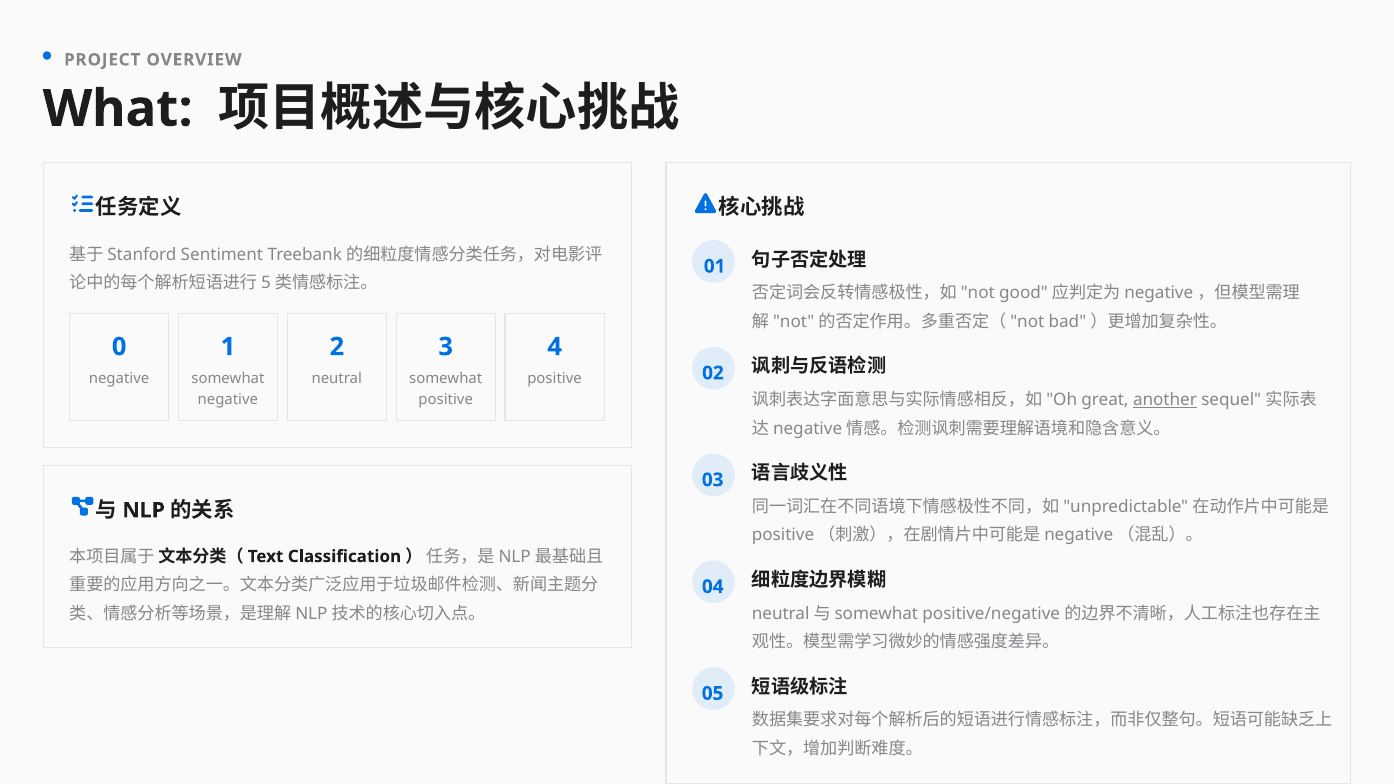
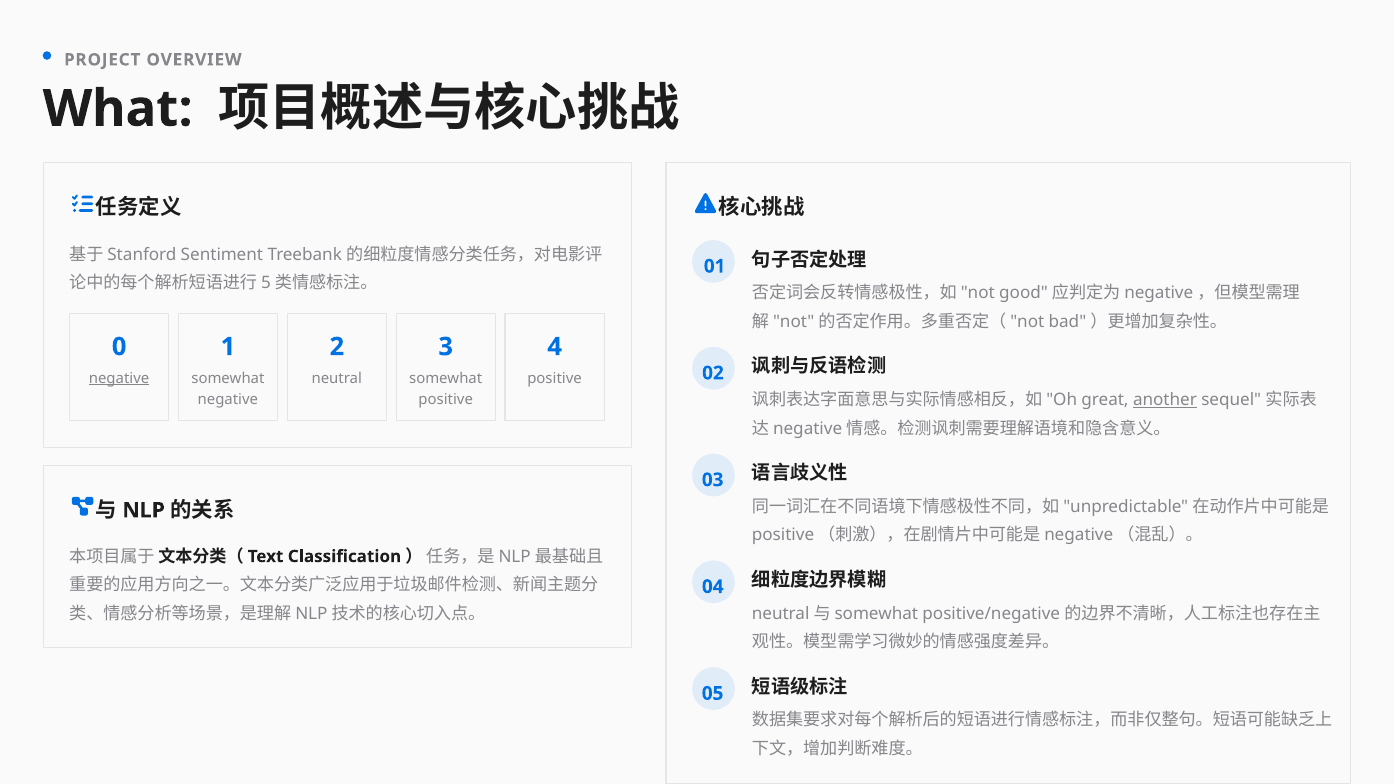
negative underline: none -> present (119, 378)
